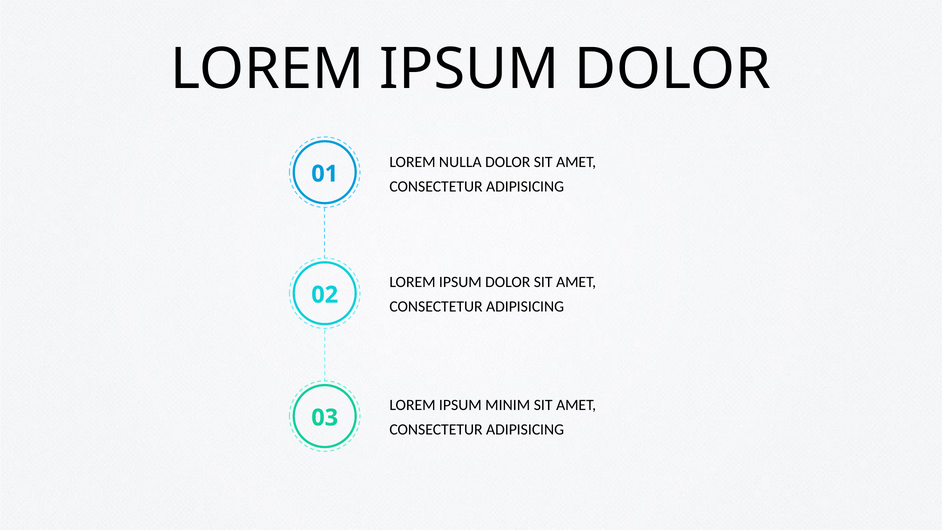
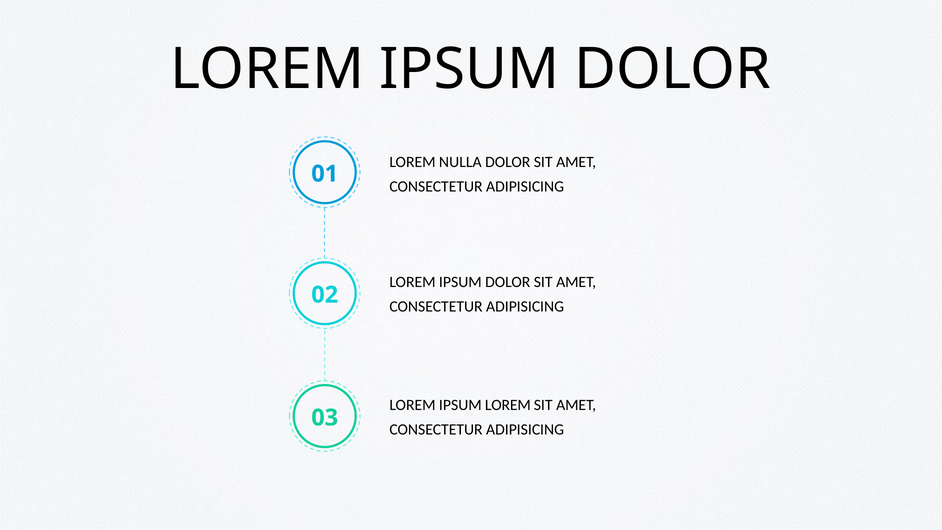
IPSUM MINIM: MINIM -> LOREM (508, 405)
